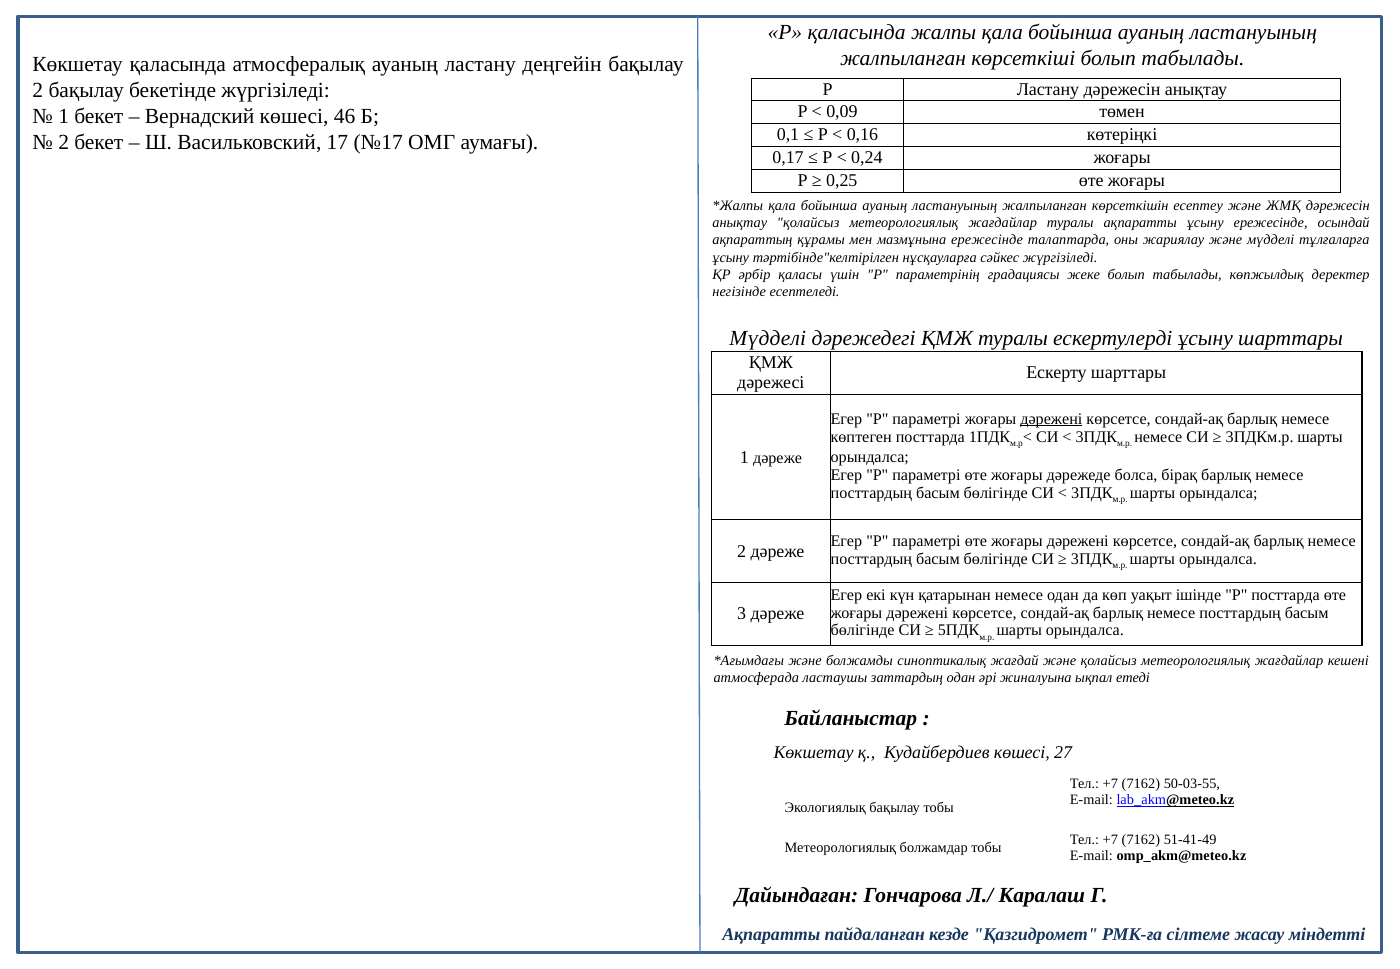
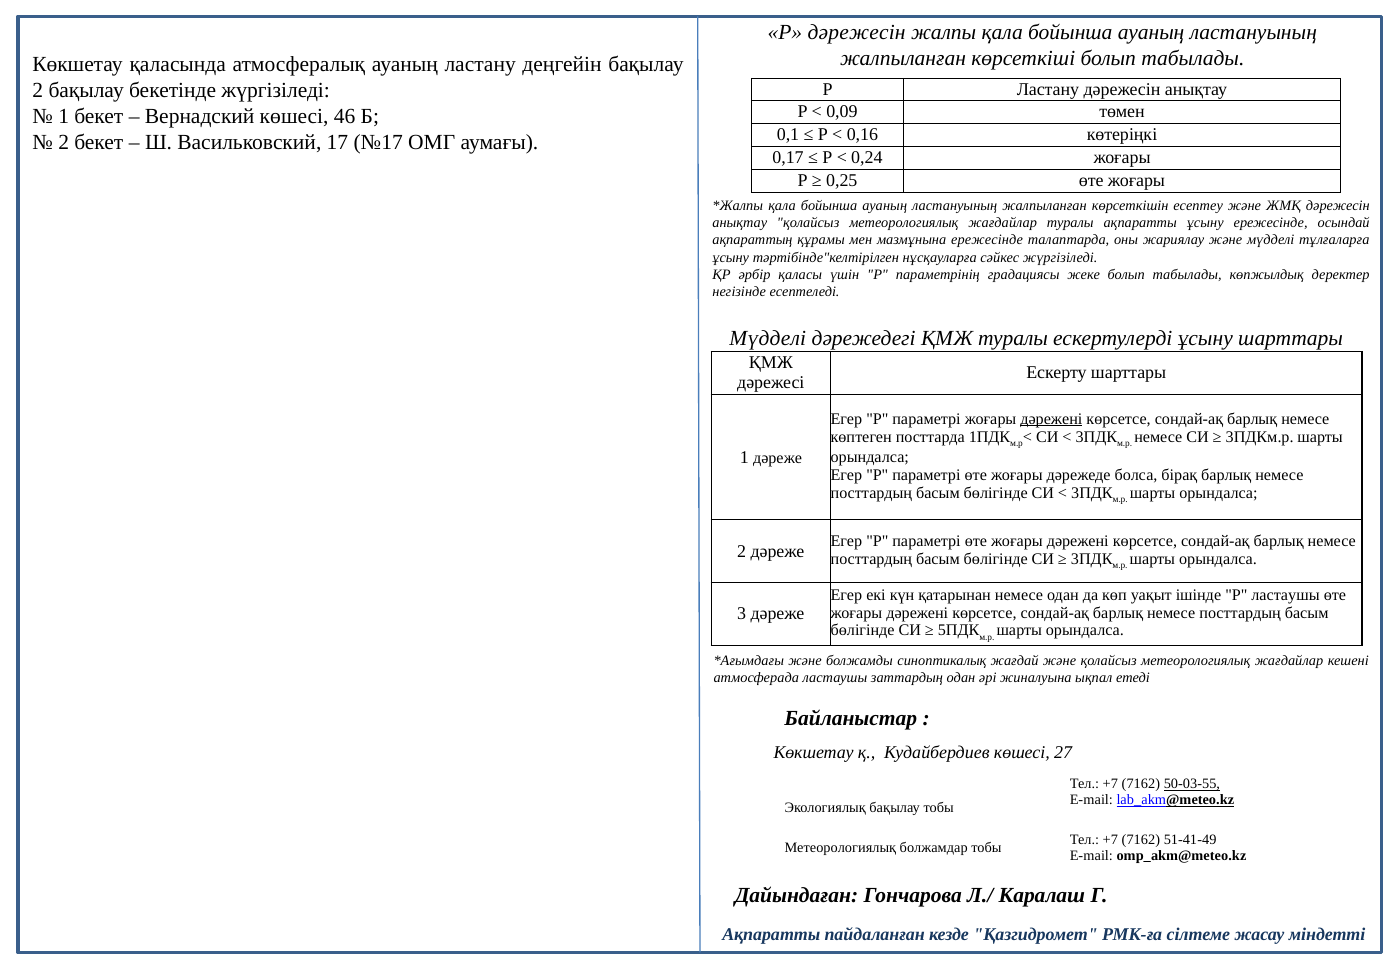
Р қаласында: қаласында -> дәрежесін (857, 32)
Р посттарда: посттарда -> ластаушы (1285, 595)
50-03-55 underline: none -> present (1192, 784)
